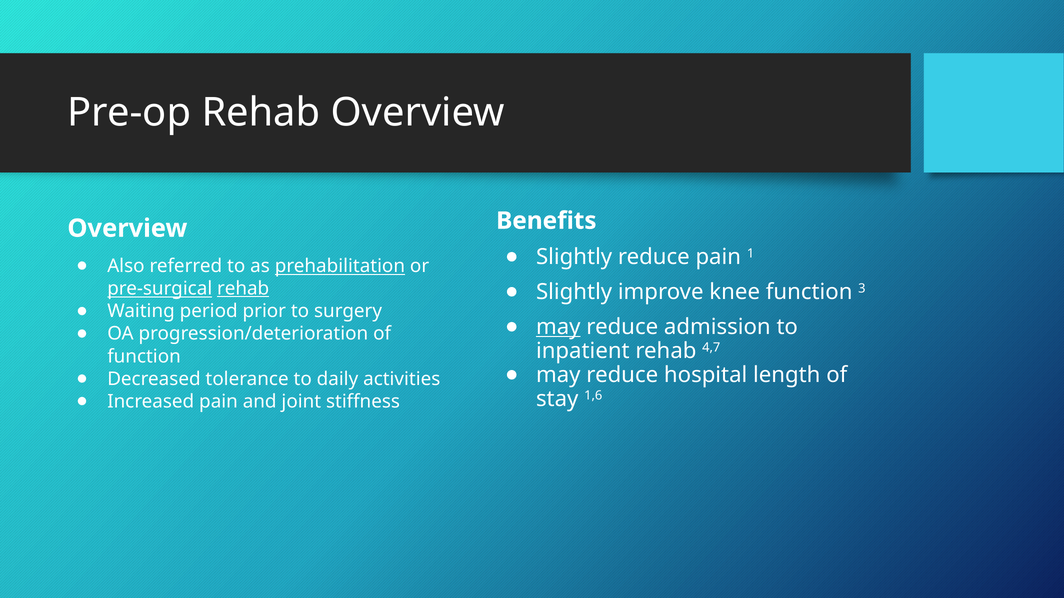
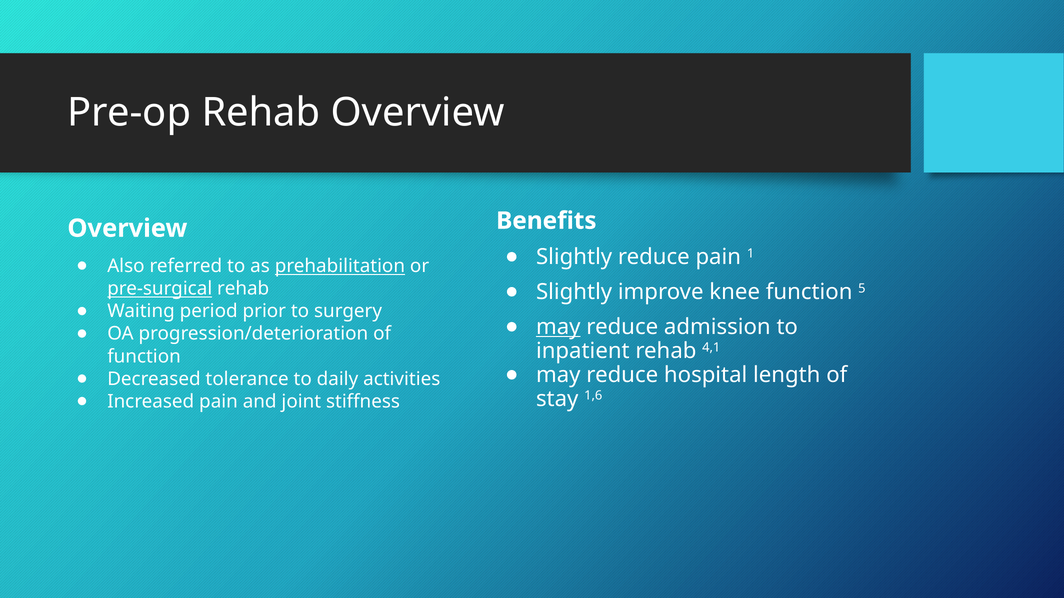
3: 3 -> 5 (862, 289)
rehab underline: present -> none (243, 289)
4,7: 4,7 -> 4,1 (711, 348)
